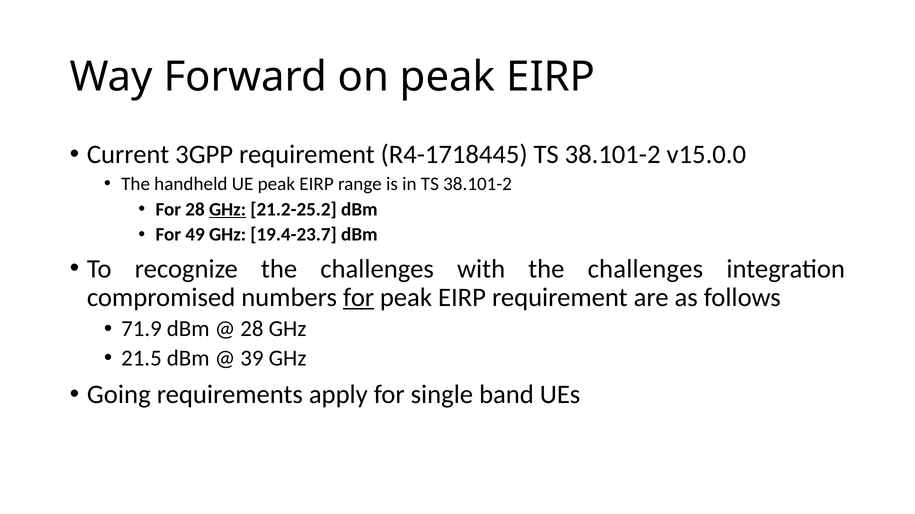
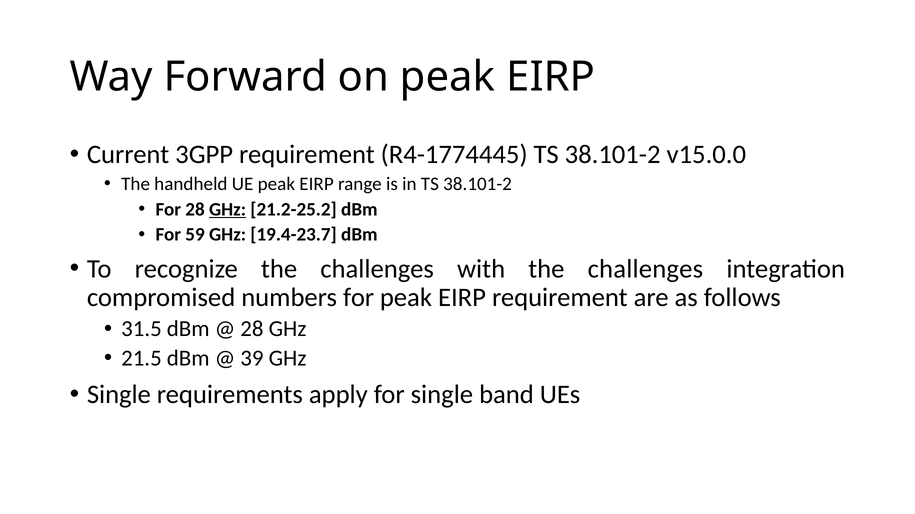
R4-1718445: R4-1718445 -> R4-1774445 (454, 155)
49: 49 -> 59 (195, 235)
for underline: present -> none (359, 298)
71.9: 71.9 -> 31.5 (141, 329)
Going: Going -> Single (119, 395)
